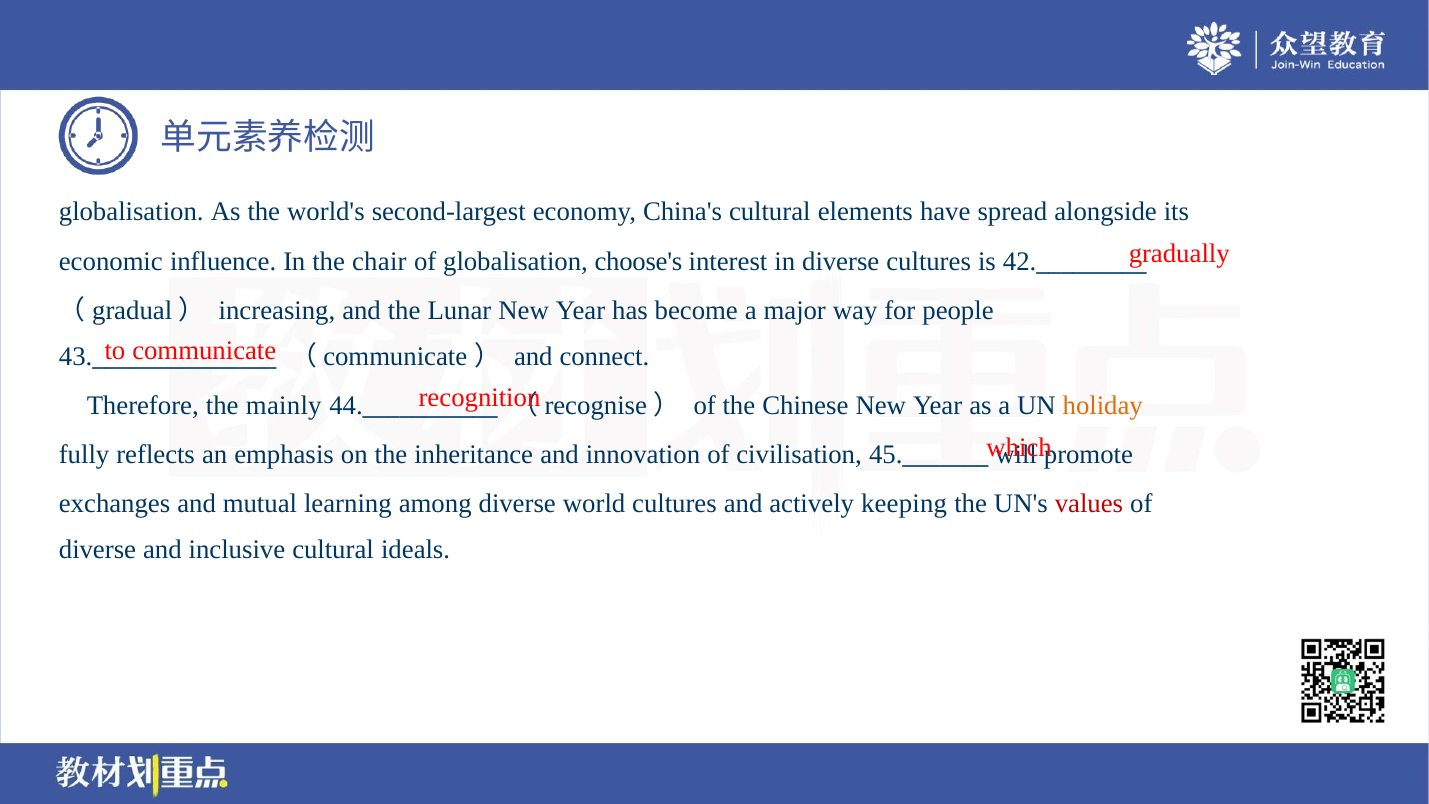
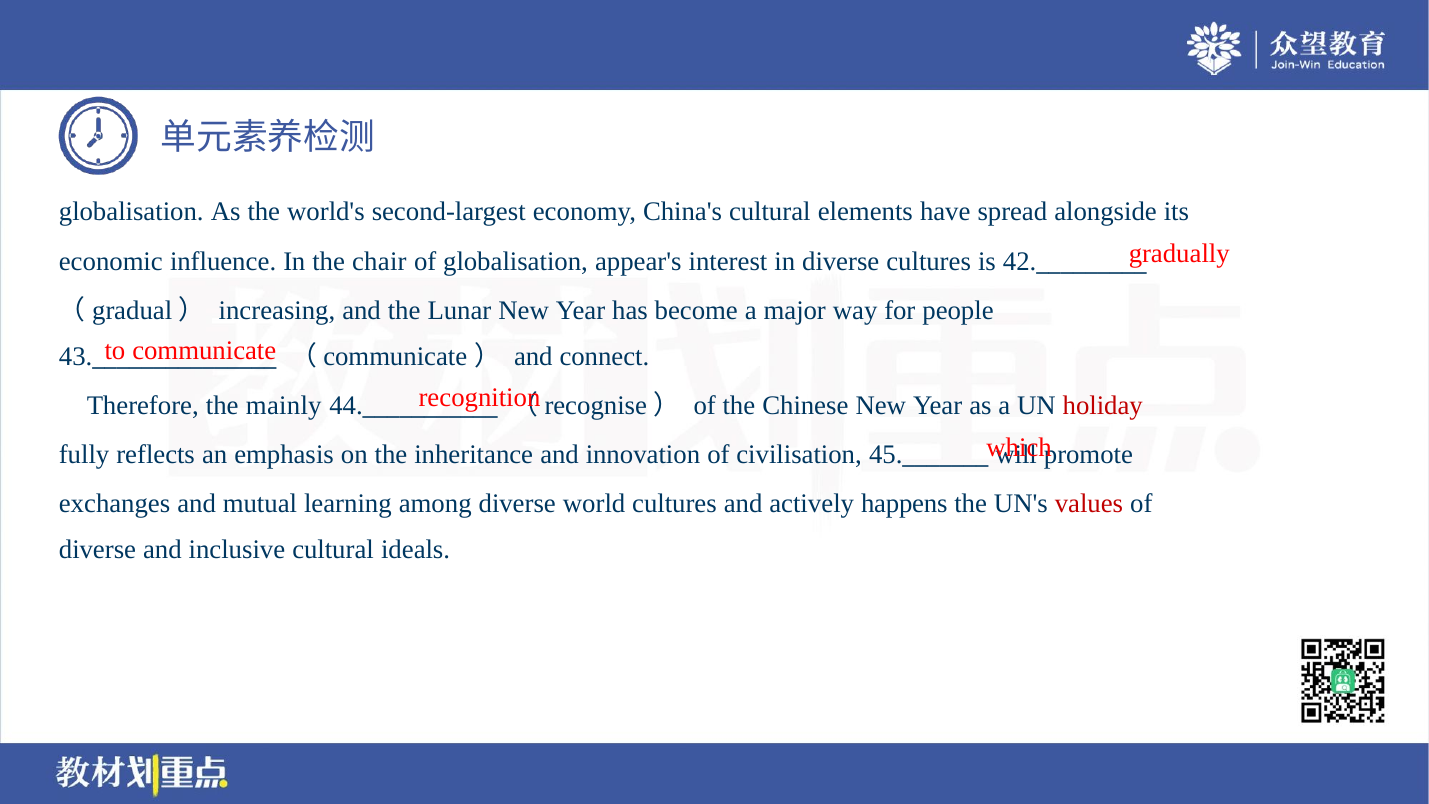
choose's: choose's -> appear's (638, 261)
holiday colour: orange -> red (1103, 405)
keeping: keeping -> happens (904, 503)
